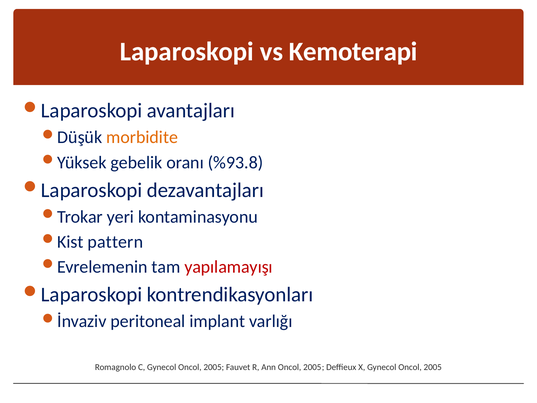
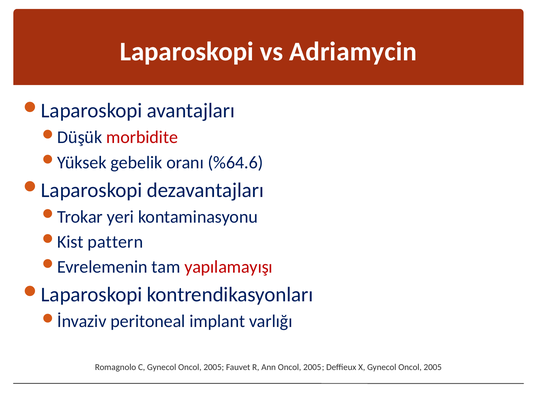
Kemoterapi: Kemoterapi -> Adriamycin (353, 52)
morbidite colour: orange -> red (142, 137)
%93.8: %93.8 -> %64.6 (236, 162)
